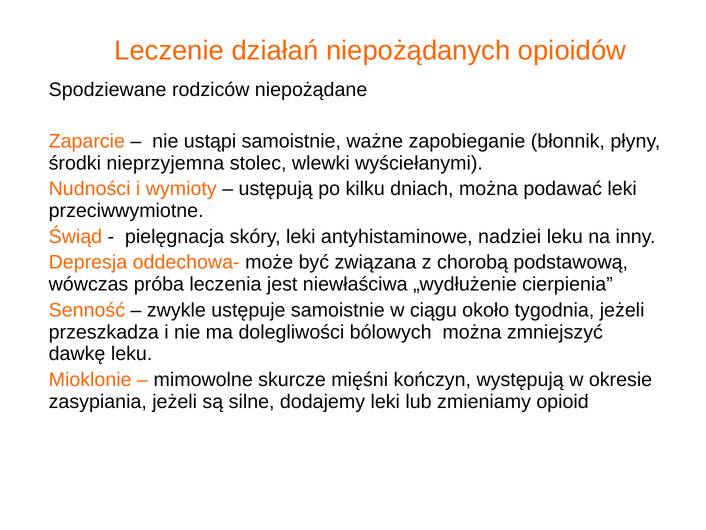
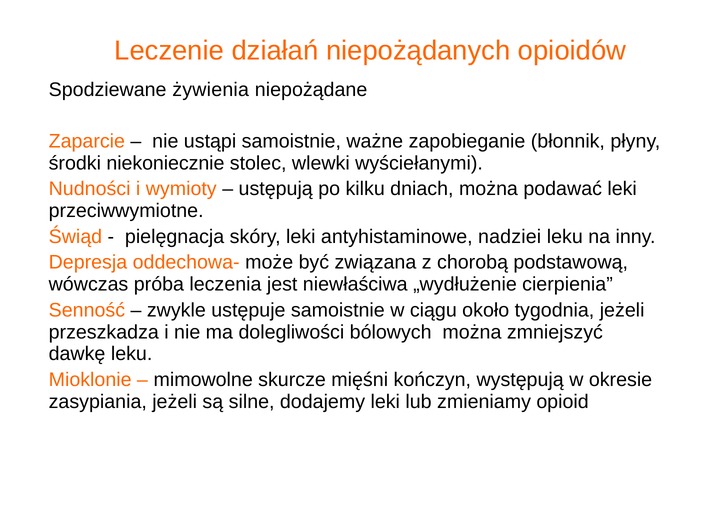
rodziców: rodziców -> żywienia (211, 89)
nieprzyjemna: nieprzyjemna -> niekoniecznie (165, 163)
